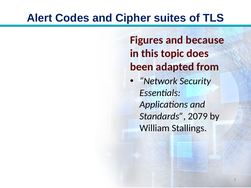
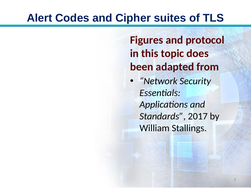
because: because -> protocol (205, 40)
2079: 2079 -> 2017 (198, 116)
